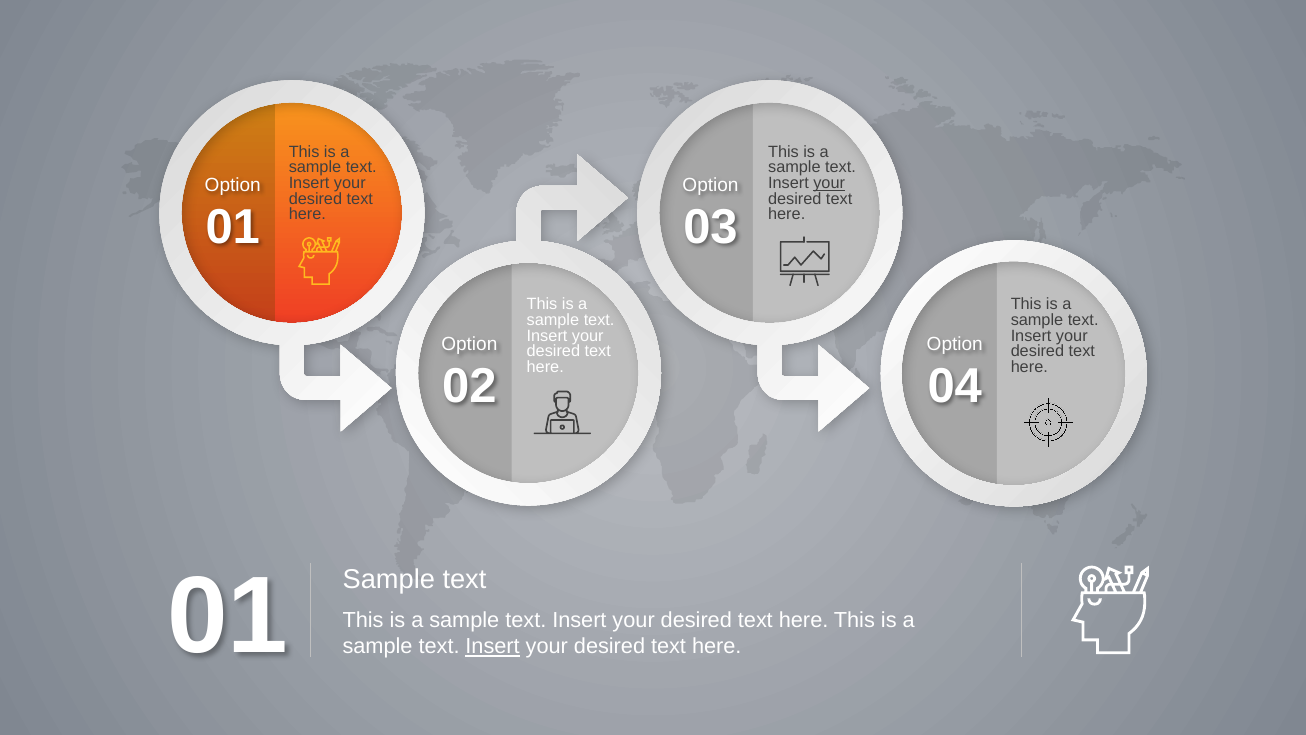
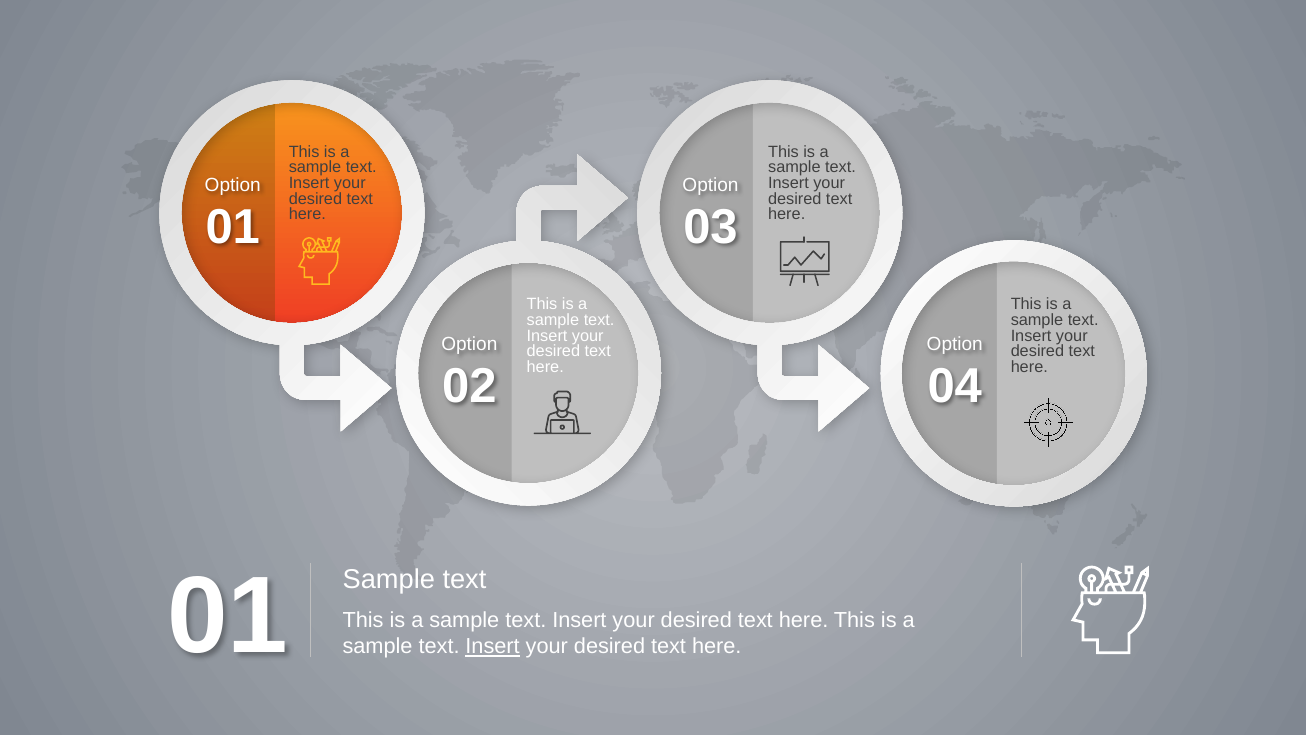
your underline: present -> none (829, 183)
